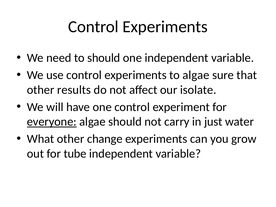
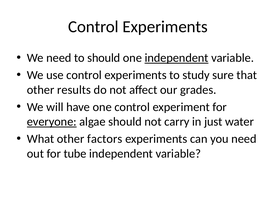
independent underline: none -> present (177, 58)
to algae: algae -> study (196, 75)
isolate: isolate -> grades (198, 90)
change: change -> factors (105, 139)
you grow: grow -> need (244, 139)
